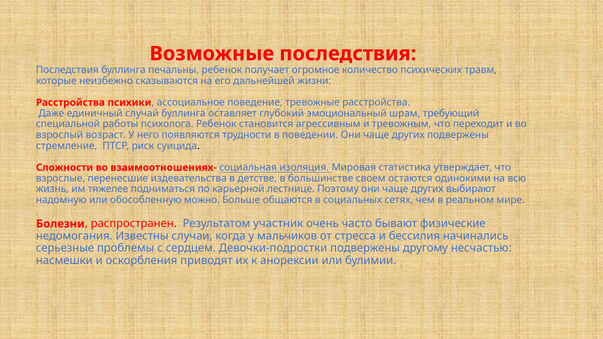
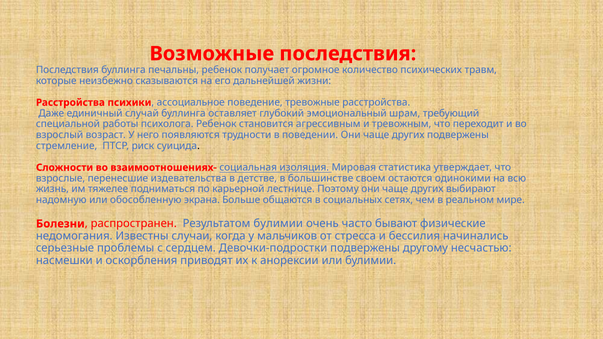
можно: можно -> экрана (202, 200)
Результатом участник: участник -> булимии (278, 224)
